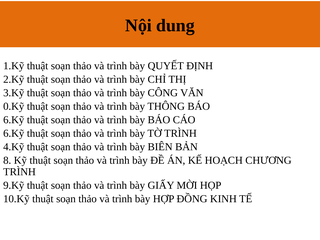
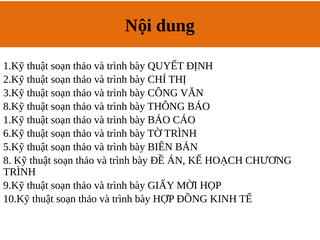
0.Kỹ: 0.Kỹ -> 8.Kỹ (14, 106)
6.Kỹ: 6.Kỹ -> 1.Kỹ (14, 120)
4.Kỹ: 4.Kỹ -> 5.Kỹ (14, 147)
